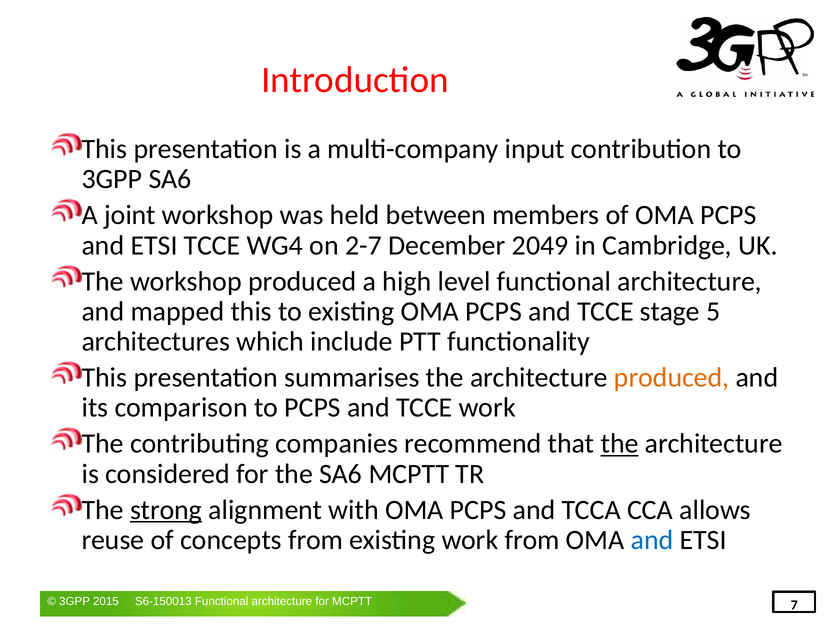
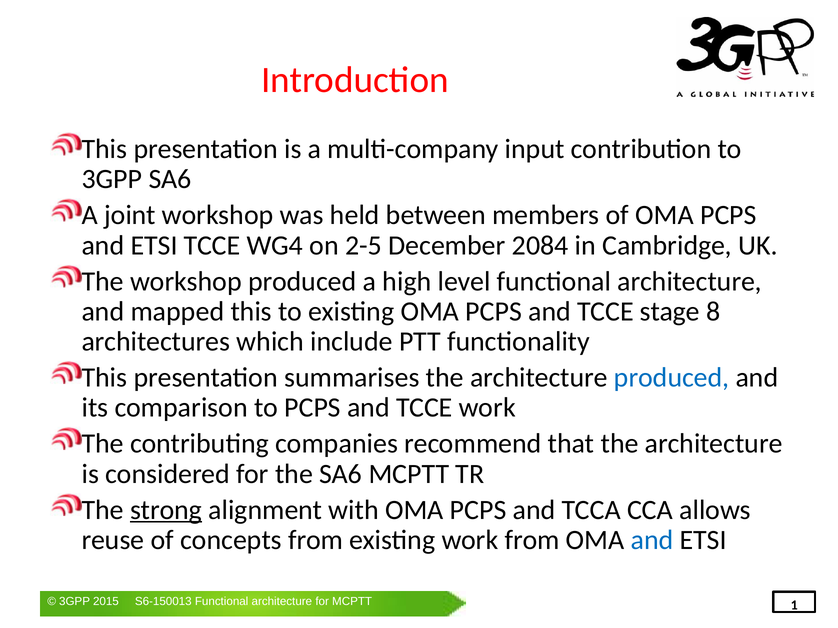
2-7: 2-7 -> 2-5 (363, 246)
2049: 2049 -> 2084 (540, 246)
5: 5 -> 8 (713, 312)
produced colour: orange -> blue (672, 378)
the underline: present -> none (620, 444)
7: 7 -> 1 (794, 606)
